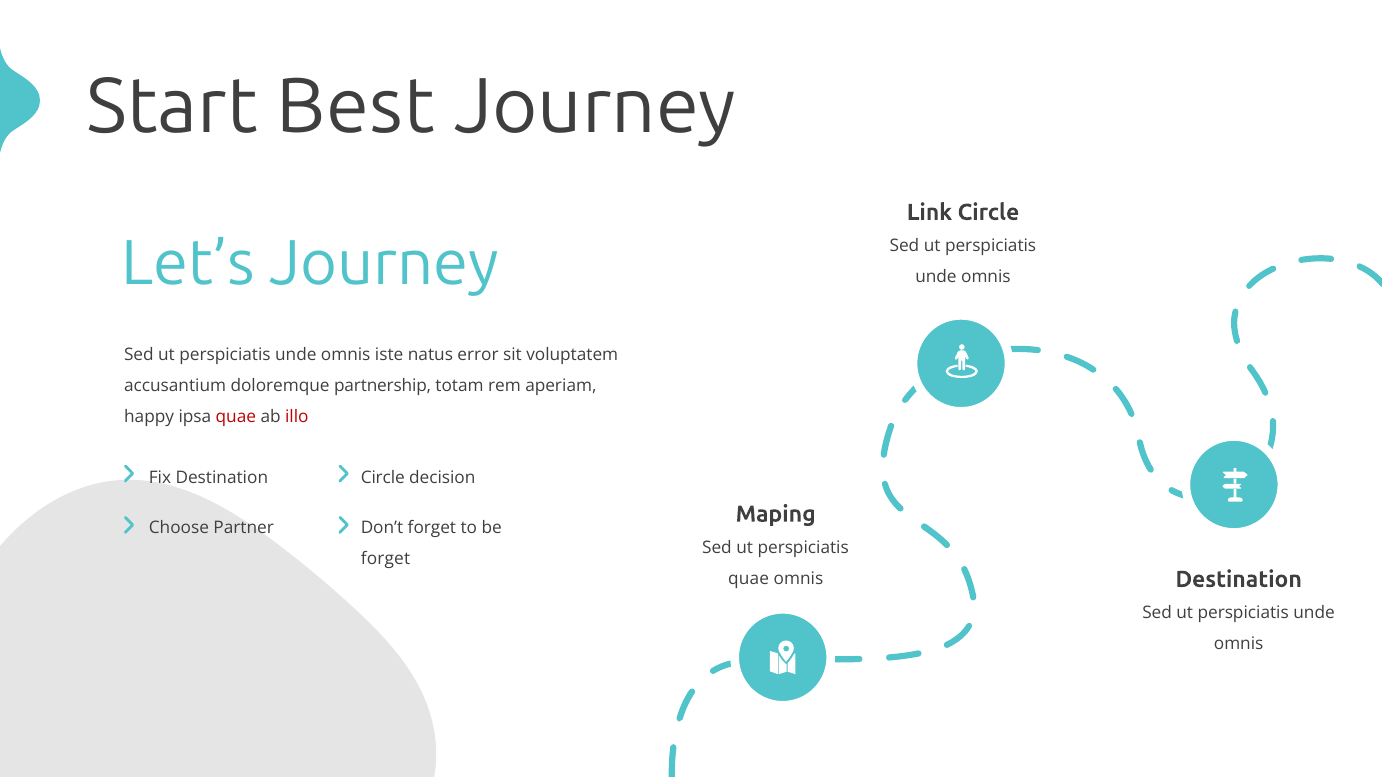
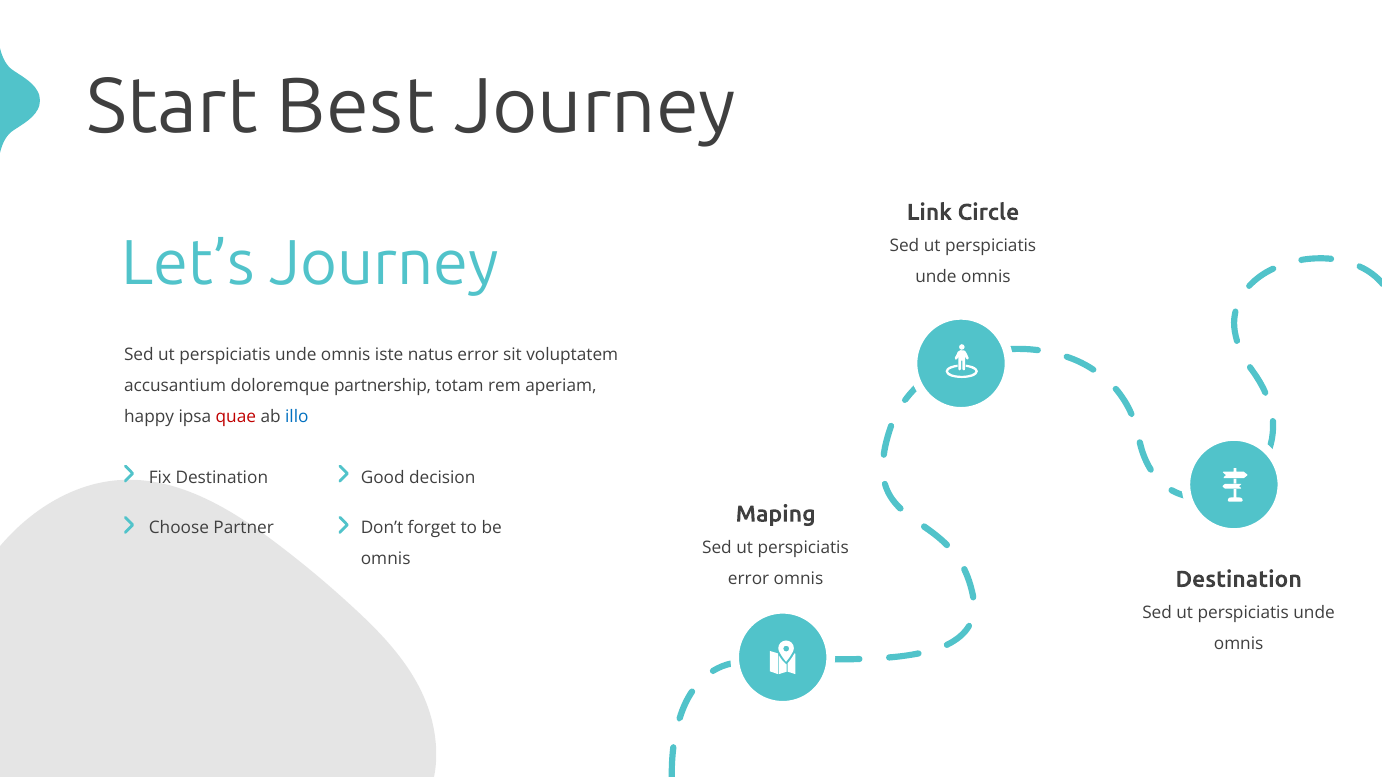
illo colour: red -> blue (297, 417)
Circle: Circle -> Good (383, 478)
forget: forget -> omnis (386, 559)
quae: quae -> error (749, 579)
